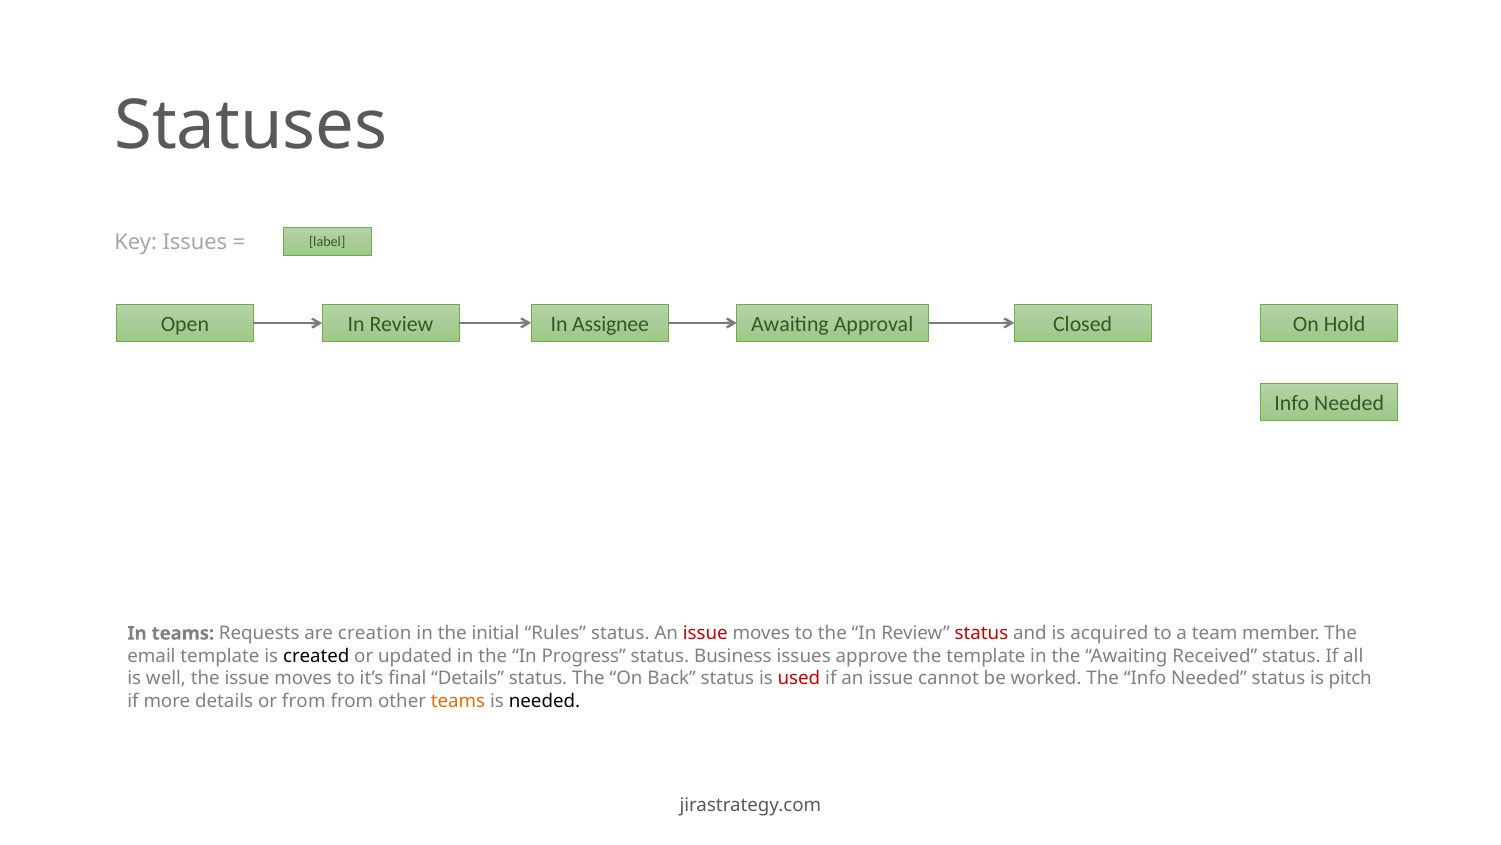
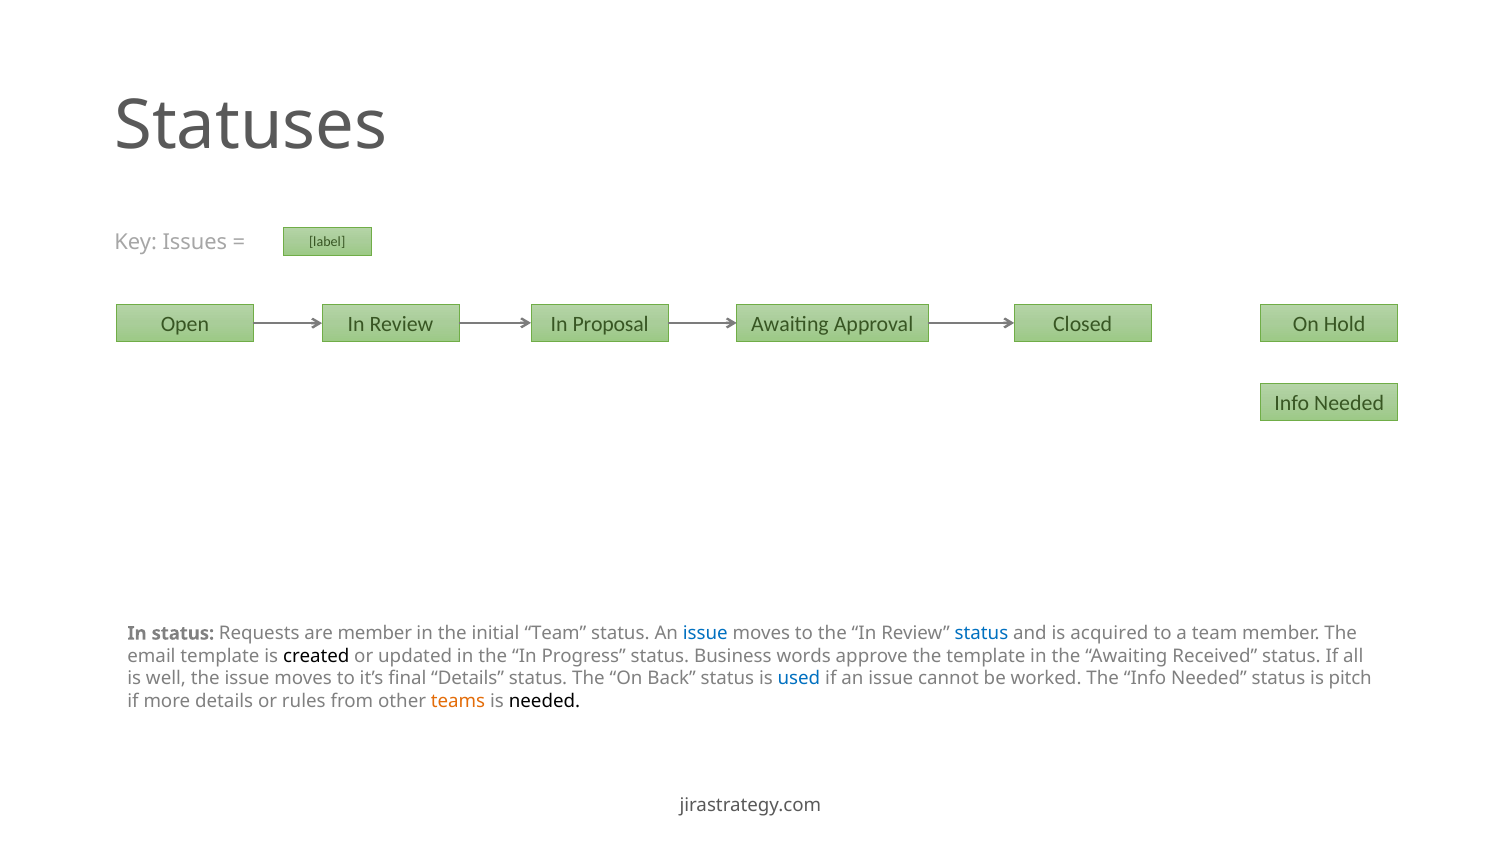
Assignee: Assignee -> Proposal (611, 324)
In teams: teams -> status (183, 633)
are creation: creation -> member (375, 633)
initial Rules: Rules -> Team (555, 633)
issue colour: red -> blue (705, 633)
status colour: red -> blue (981, 633)
Business issues: issues -> words (804, 655)
used colour: red -> blue (799, 678)
or from: from -> rules (304, 700)
